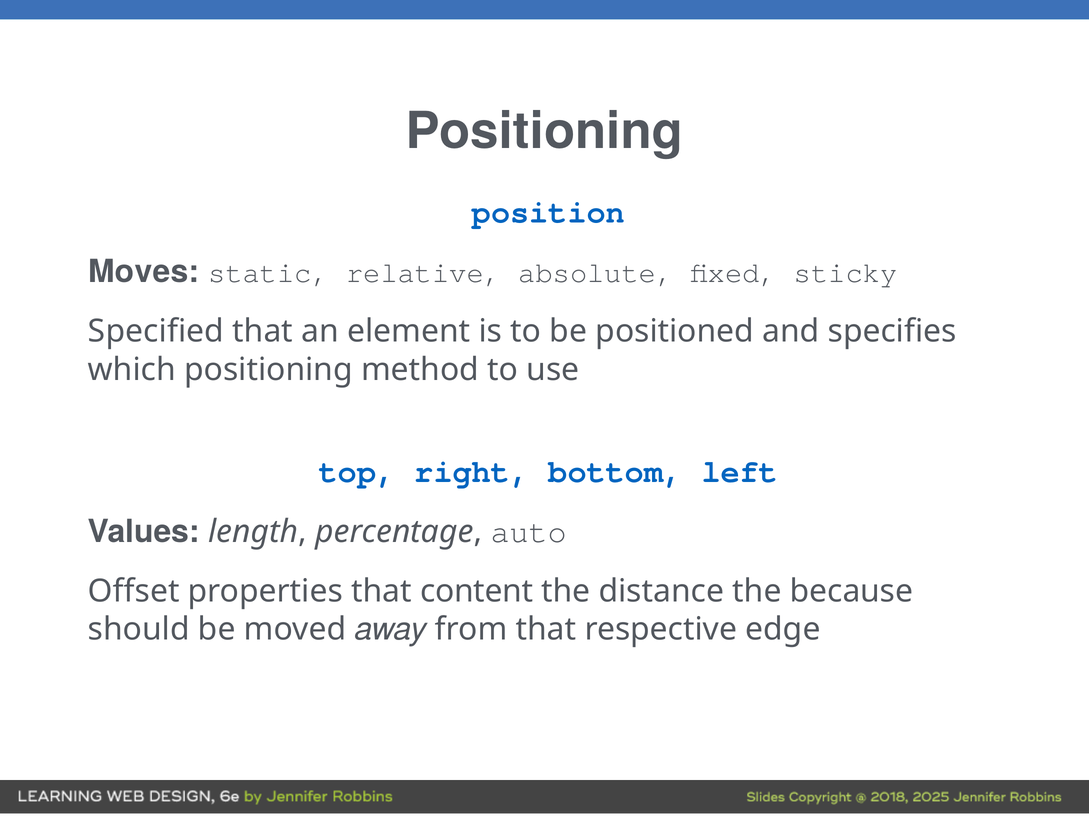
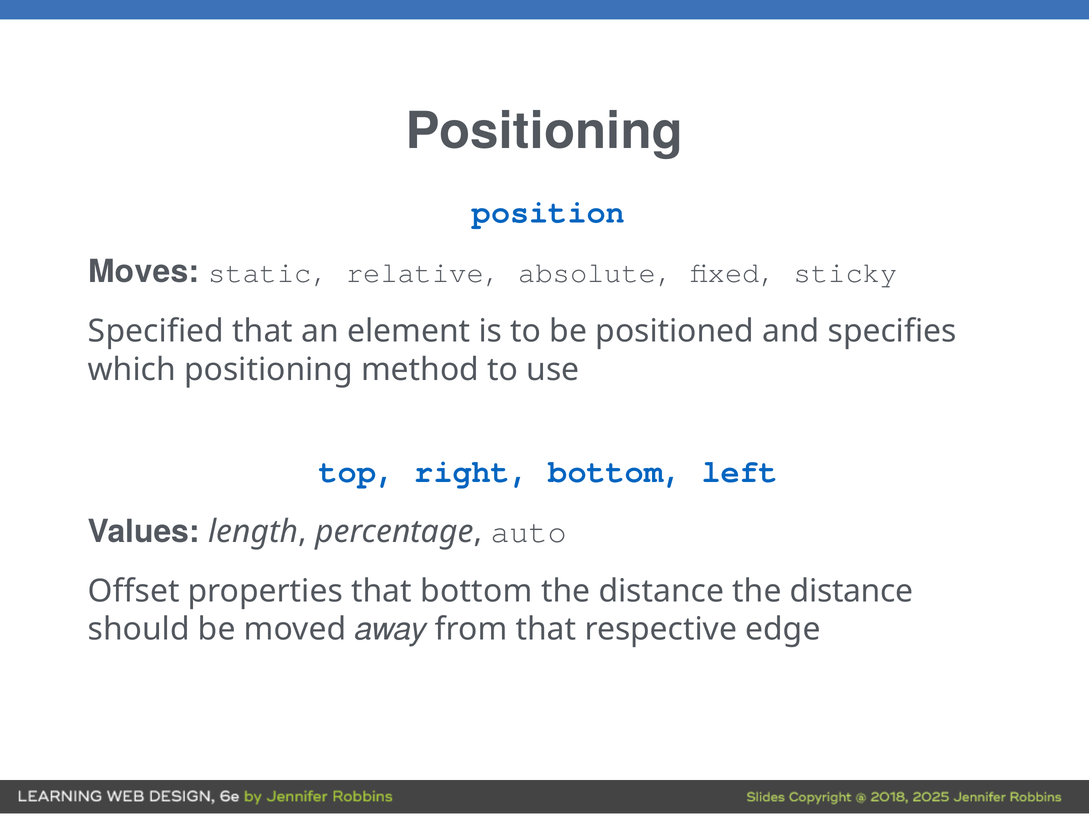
that content: content -> bottom (476, 591)
distance the because: because -> distance (852, 591)
